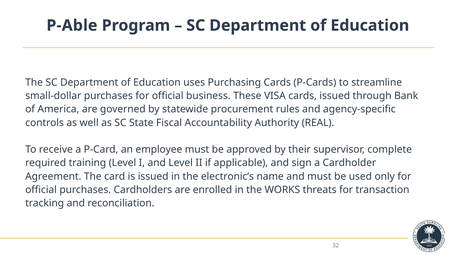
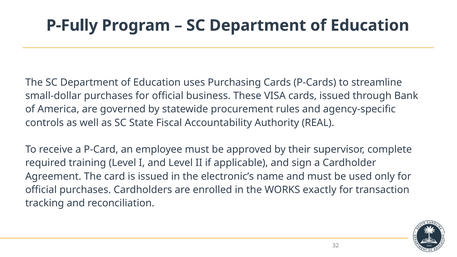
P-Able: P-Able -> P-Fully (72, 25)
threats: threats -> exactly (320, 190)
